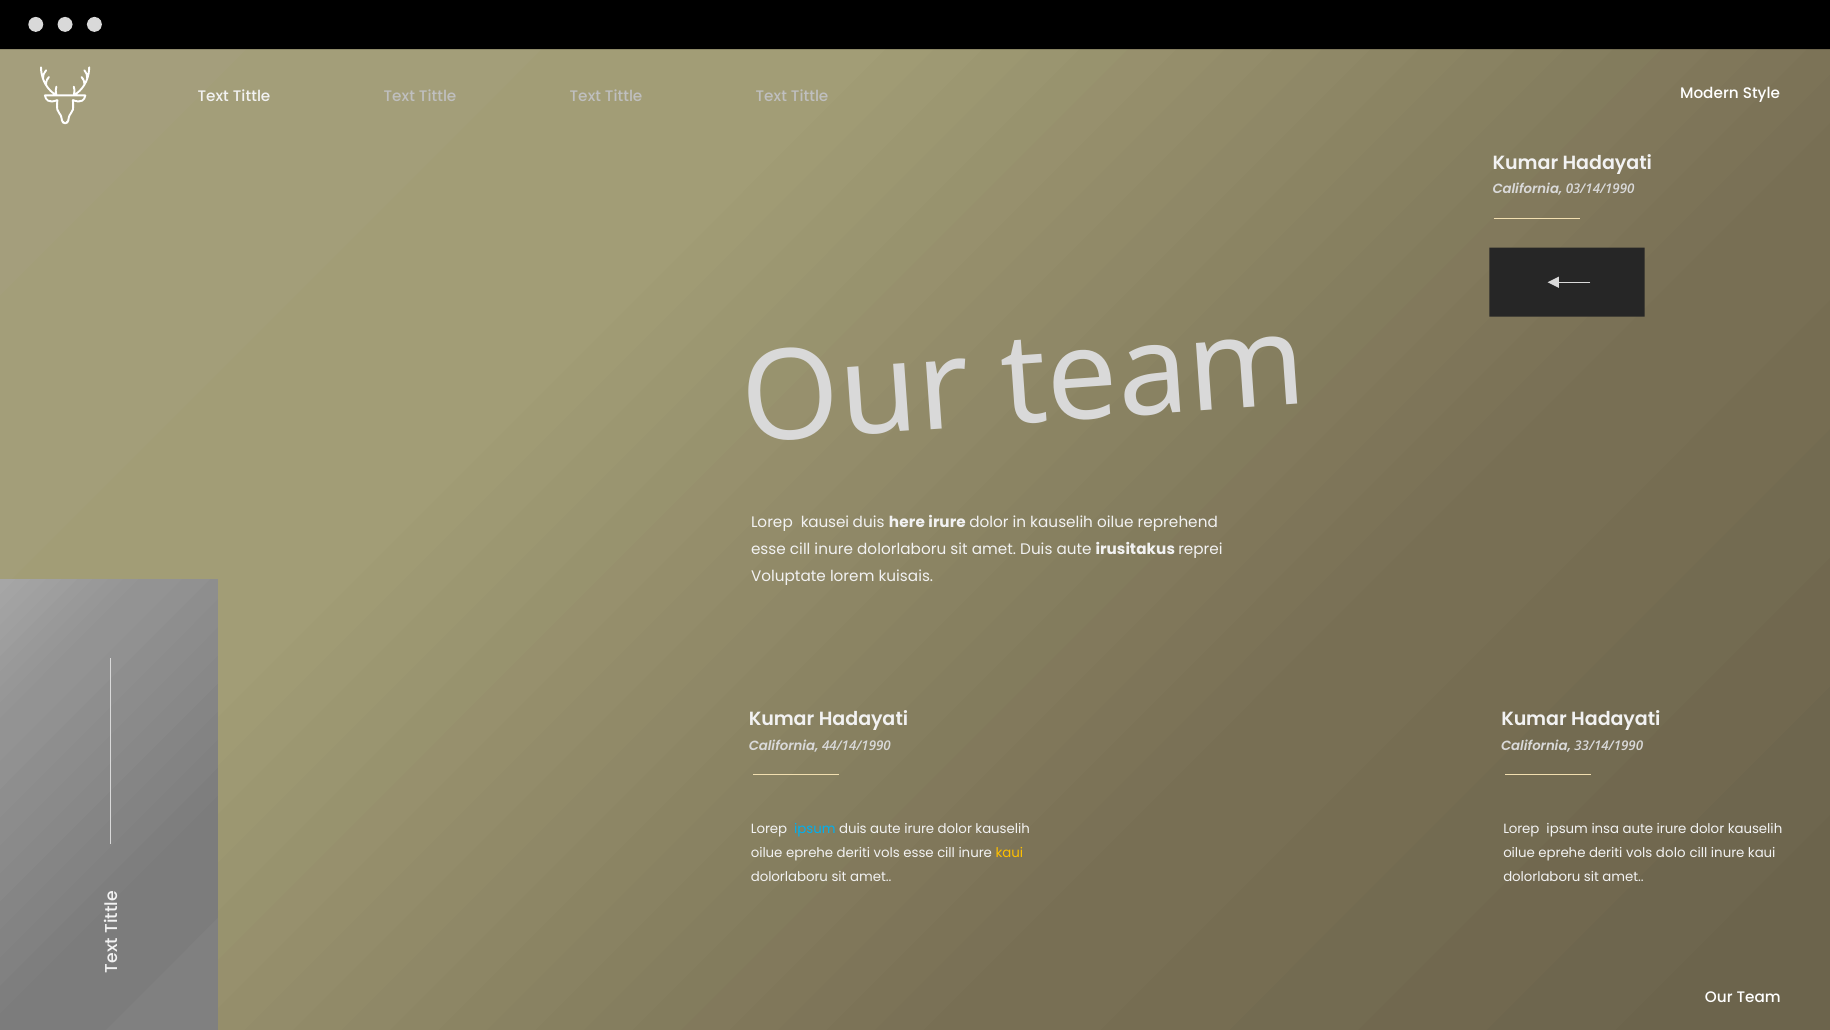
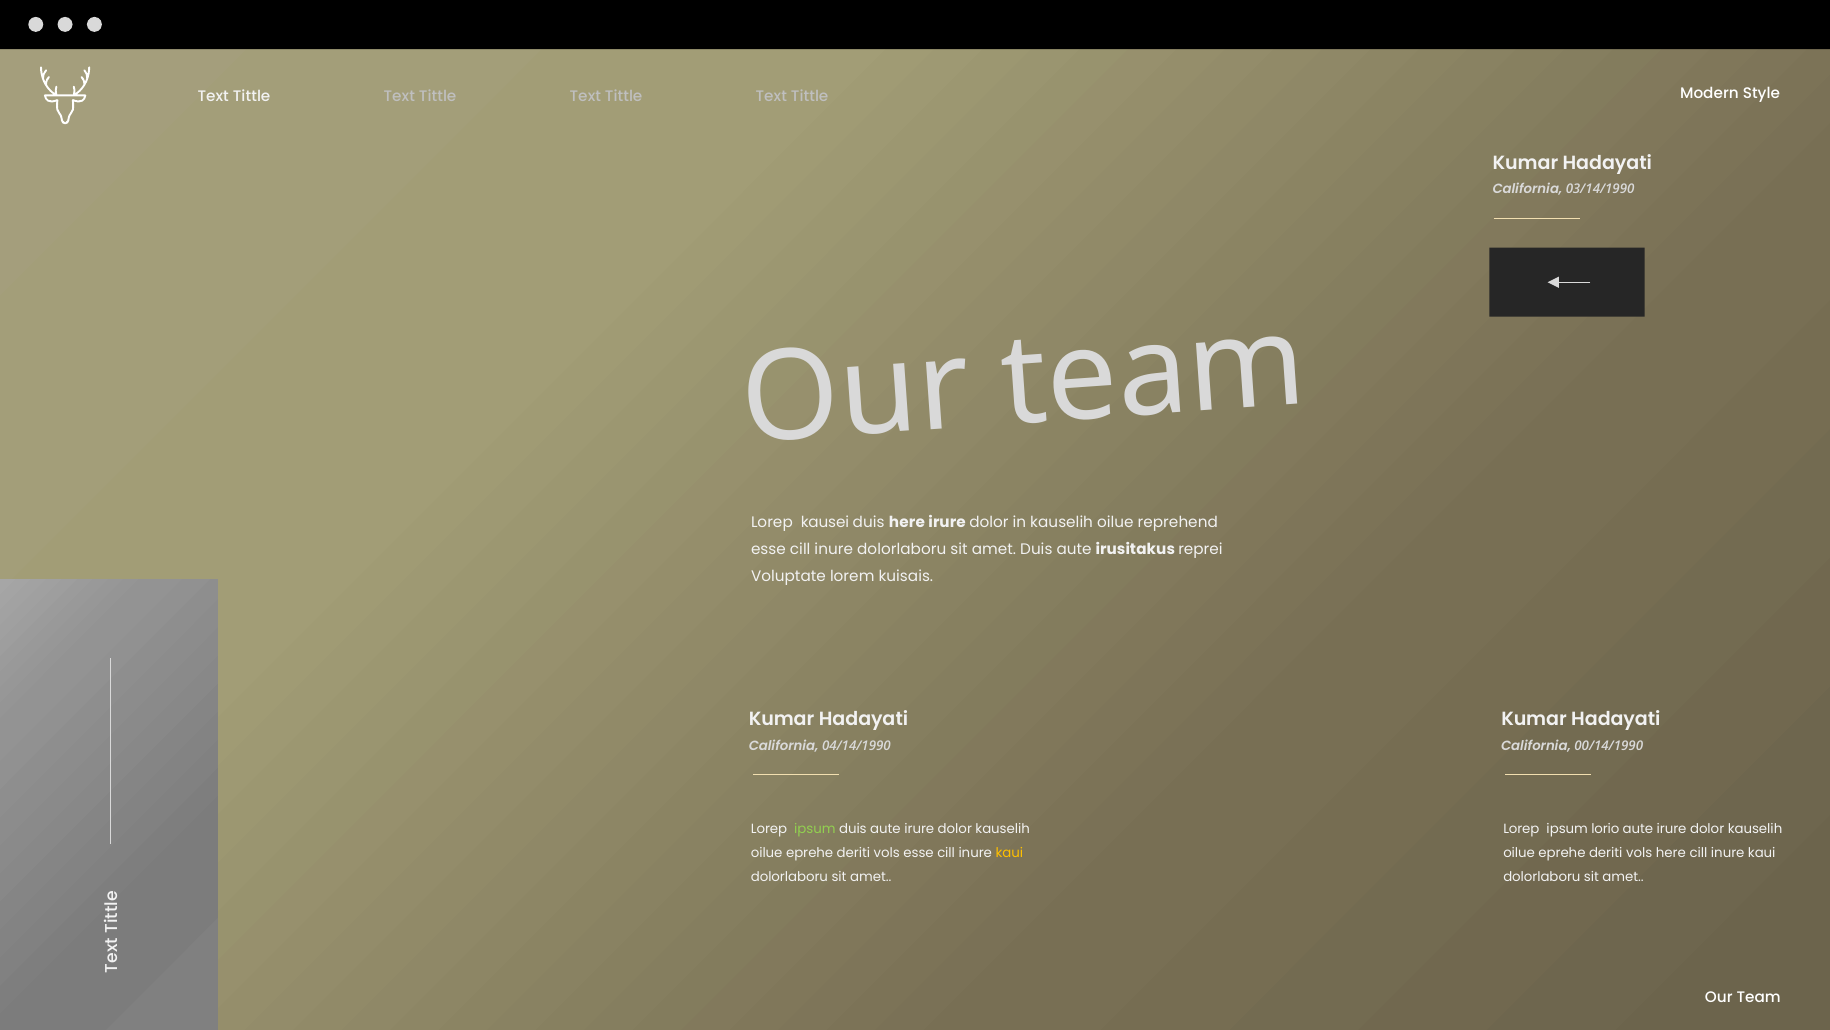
44/14/1990: 44/14/1990 -> 04/14/1990 (856, 745)
33/14/1990: 33/14/1990 -> 00/14/1990 (1609, 745)
ipsum colour: light blue -> light green (815, 828)
insa: insa -> lorio (1605, 828)
vols dolo: dolo -> here (1671, 852)
